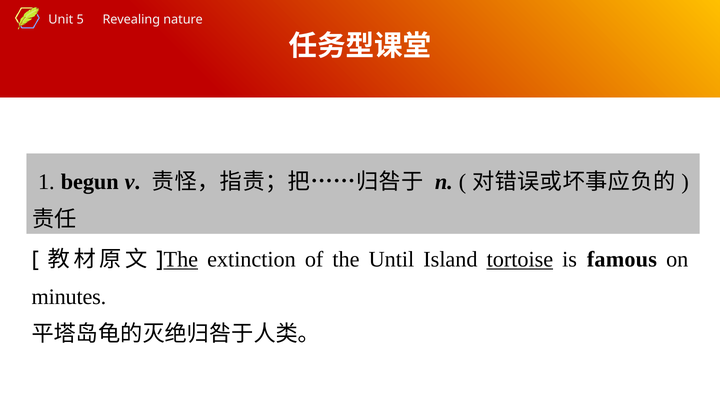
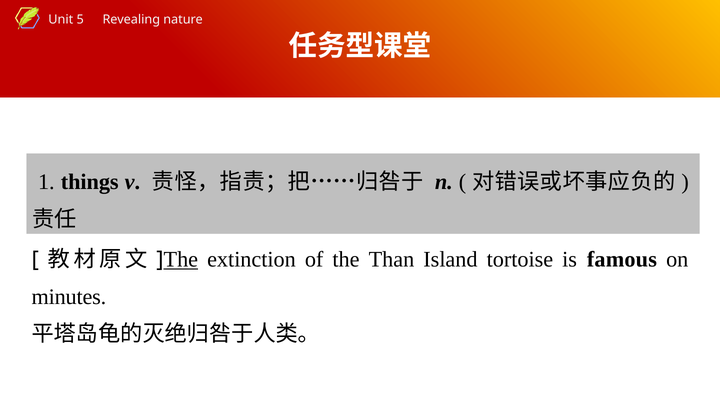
begun: begun -> things (90, 182)
Until: Until -> Than (391, 259)
tortoise underline: present -> none (520, 259)
